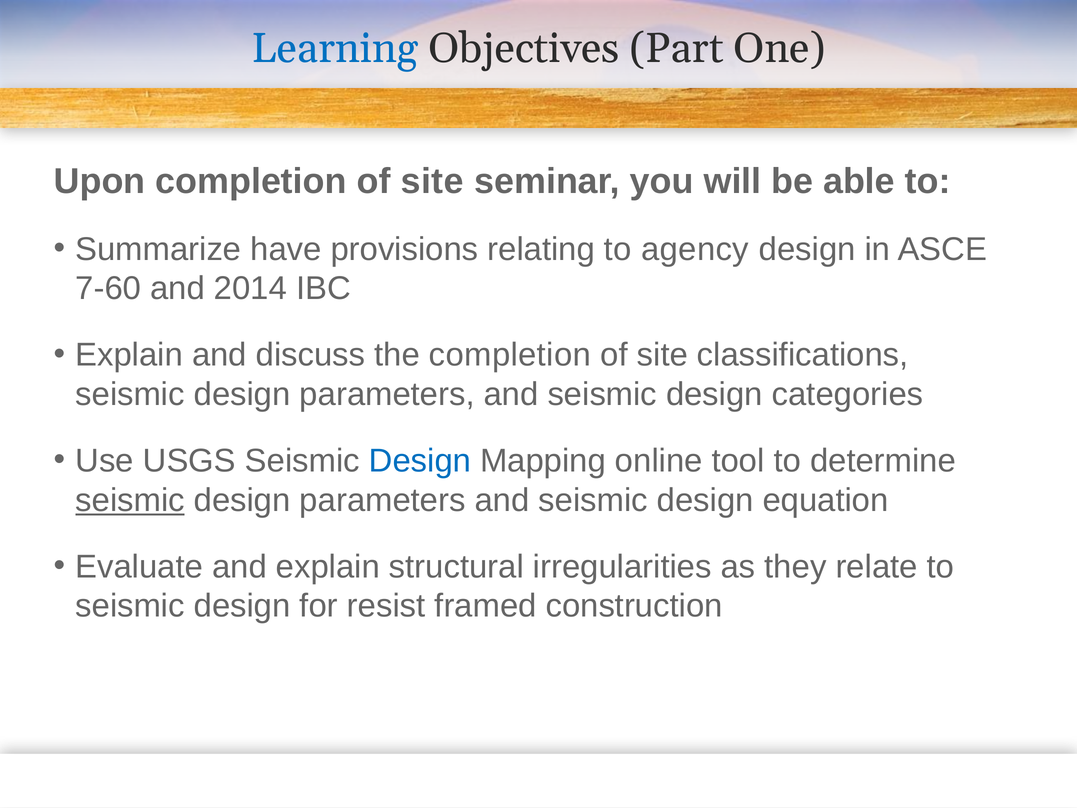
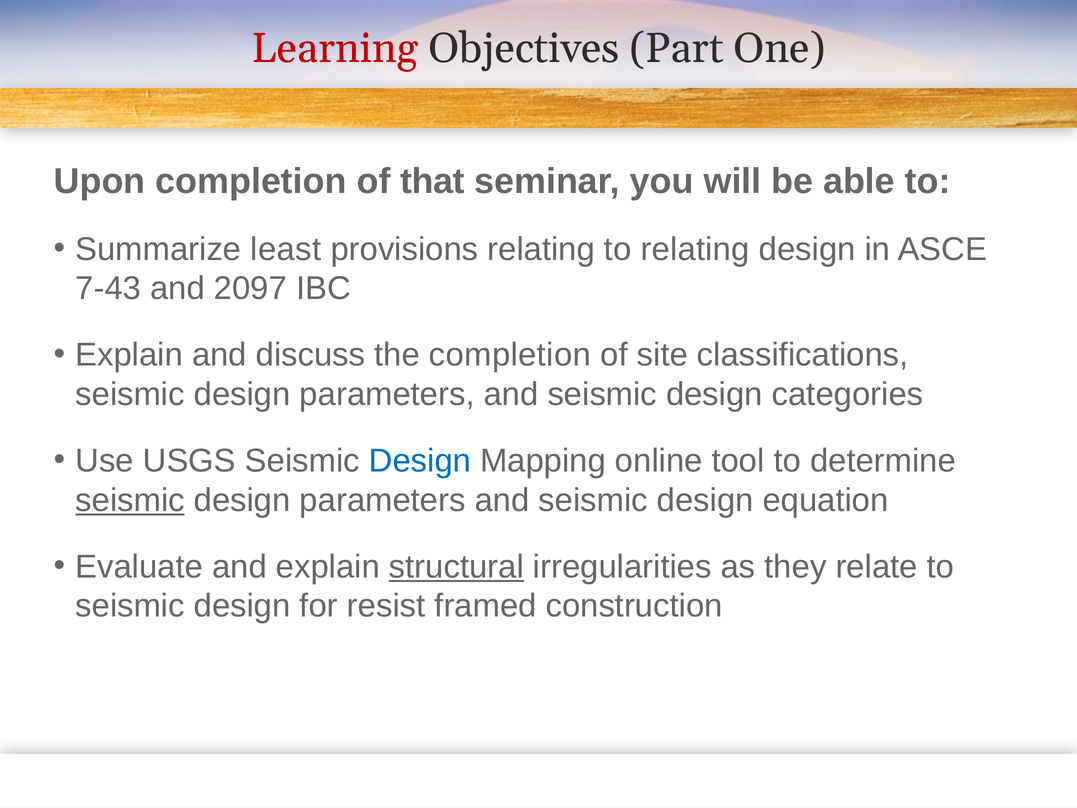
Learning colour: blue -> red (335, 48)
Upon completion of site: site -> that (433, 181)
have: have -> least (286, 249)
to agency: agency -> relating (695, 249)
7-60: 7-60 -> 7-43 (108, 289)
2014: 2014 -> 2097 (250, 289)
structural underline: none -> present (456, 566)
